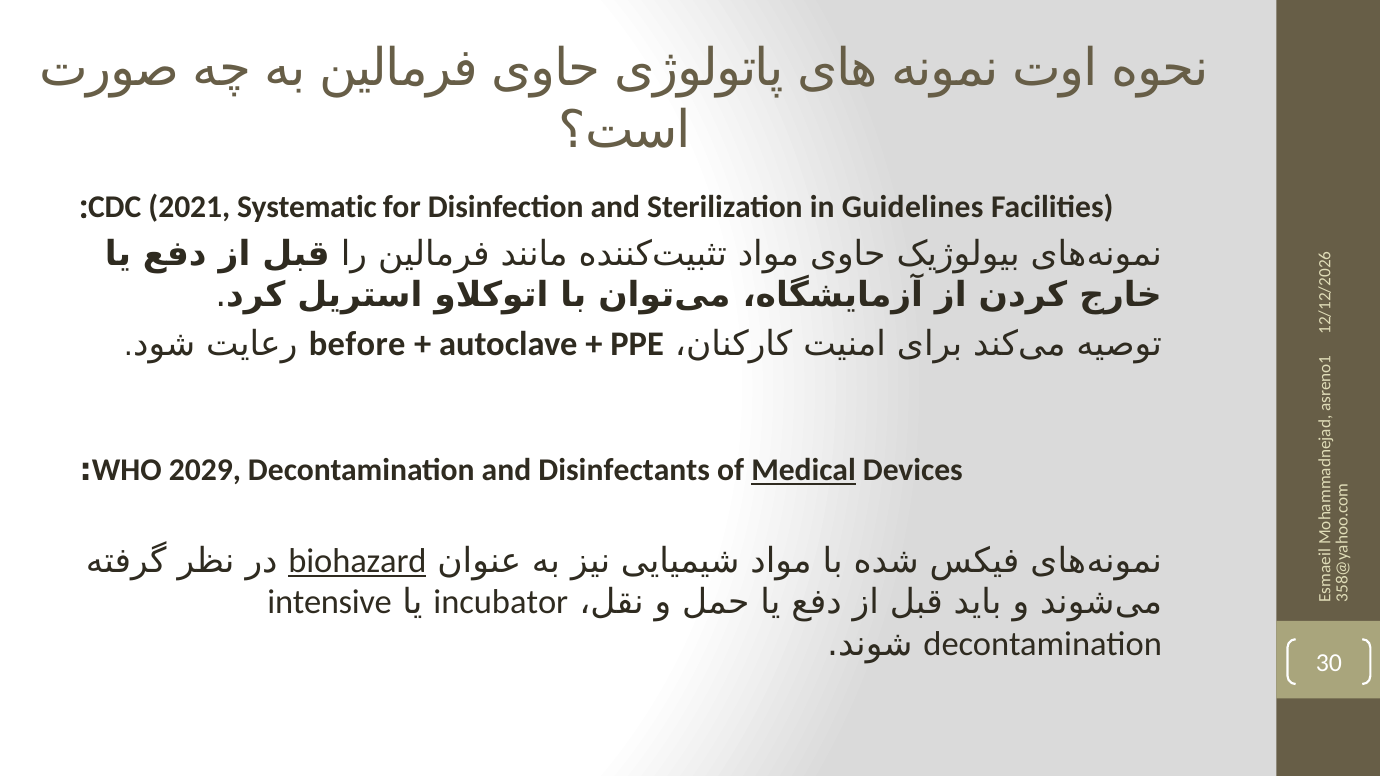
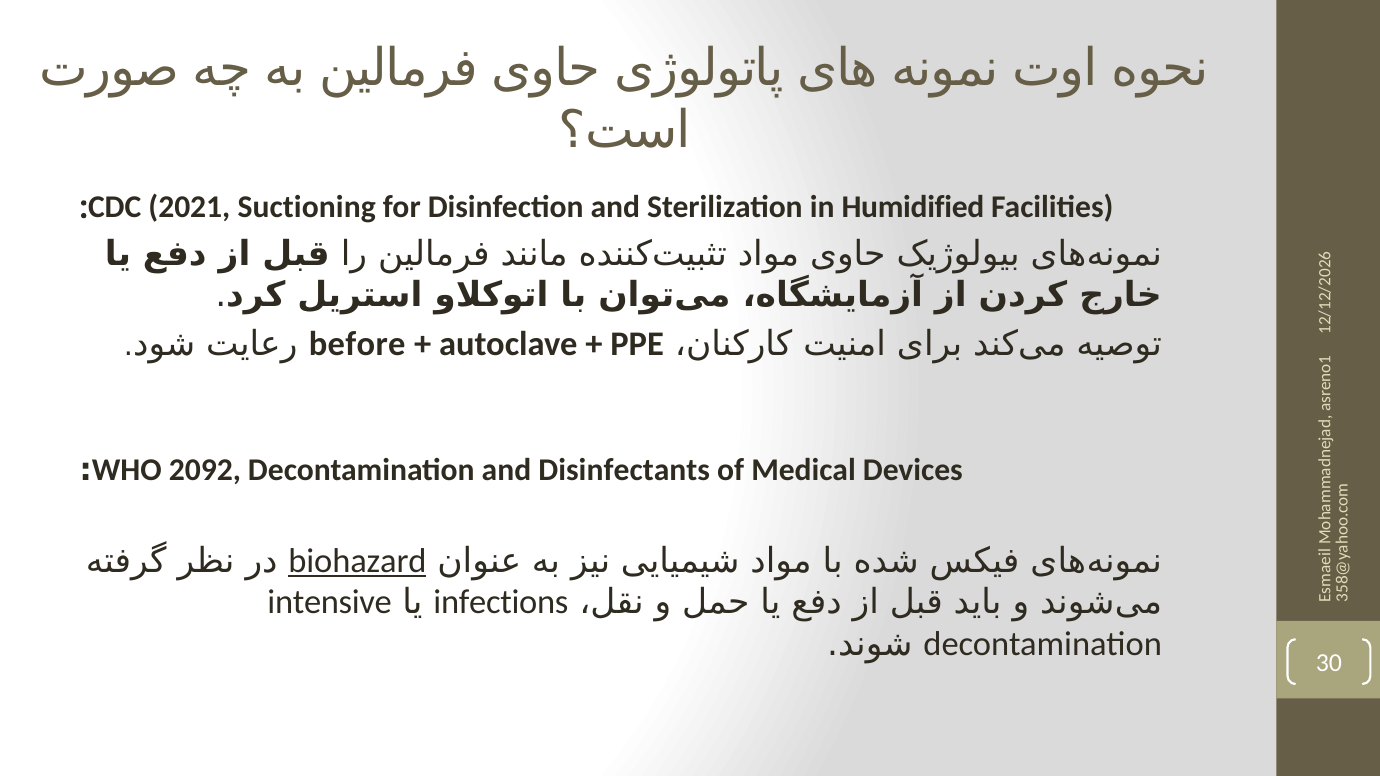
Systematic: Systematic -> Suctioning (307, 207)
Guidelines: Guidelines -> Humidified (913, 207)
2029: 2029 -> 2092 (205, 470)
Medical underline: present -> none (804, 470)
incubator: incubator -> infections (501, 603)
